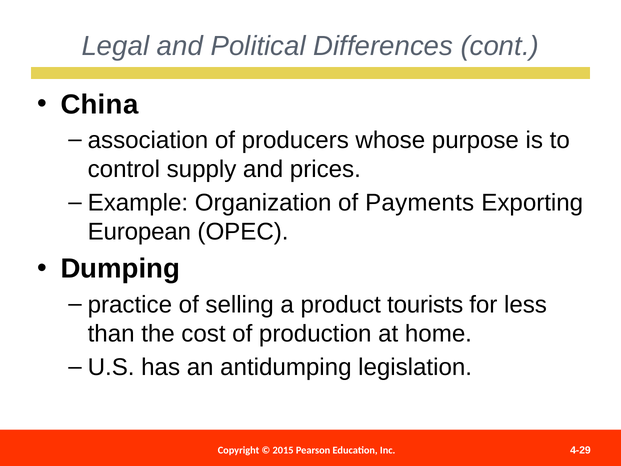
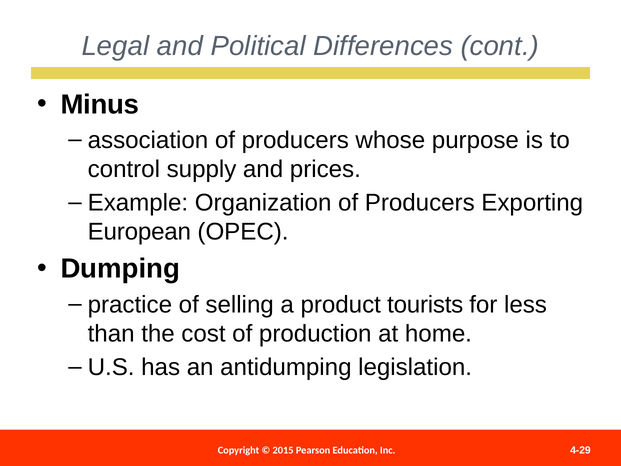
China: China -> Minus (100, 104)
Organization of Payments: Payments -> Producers (420, 203)
